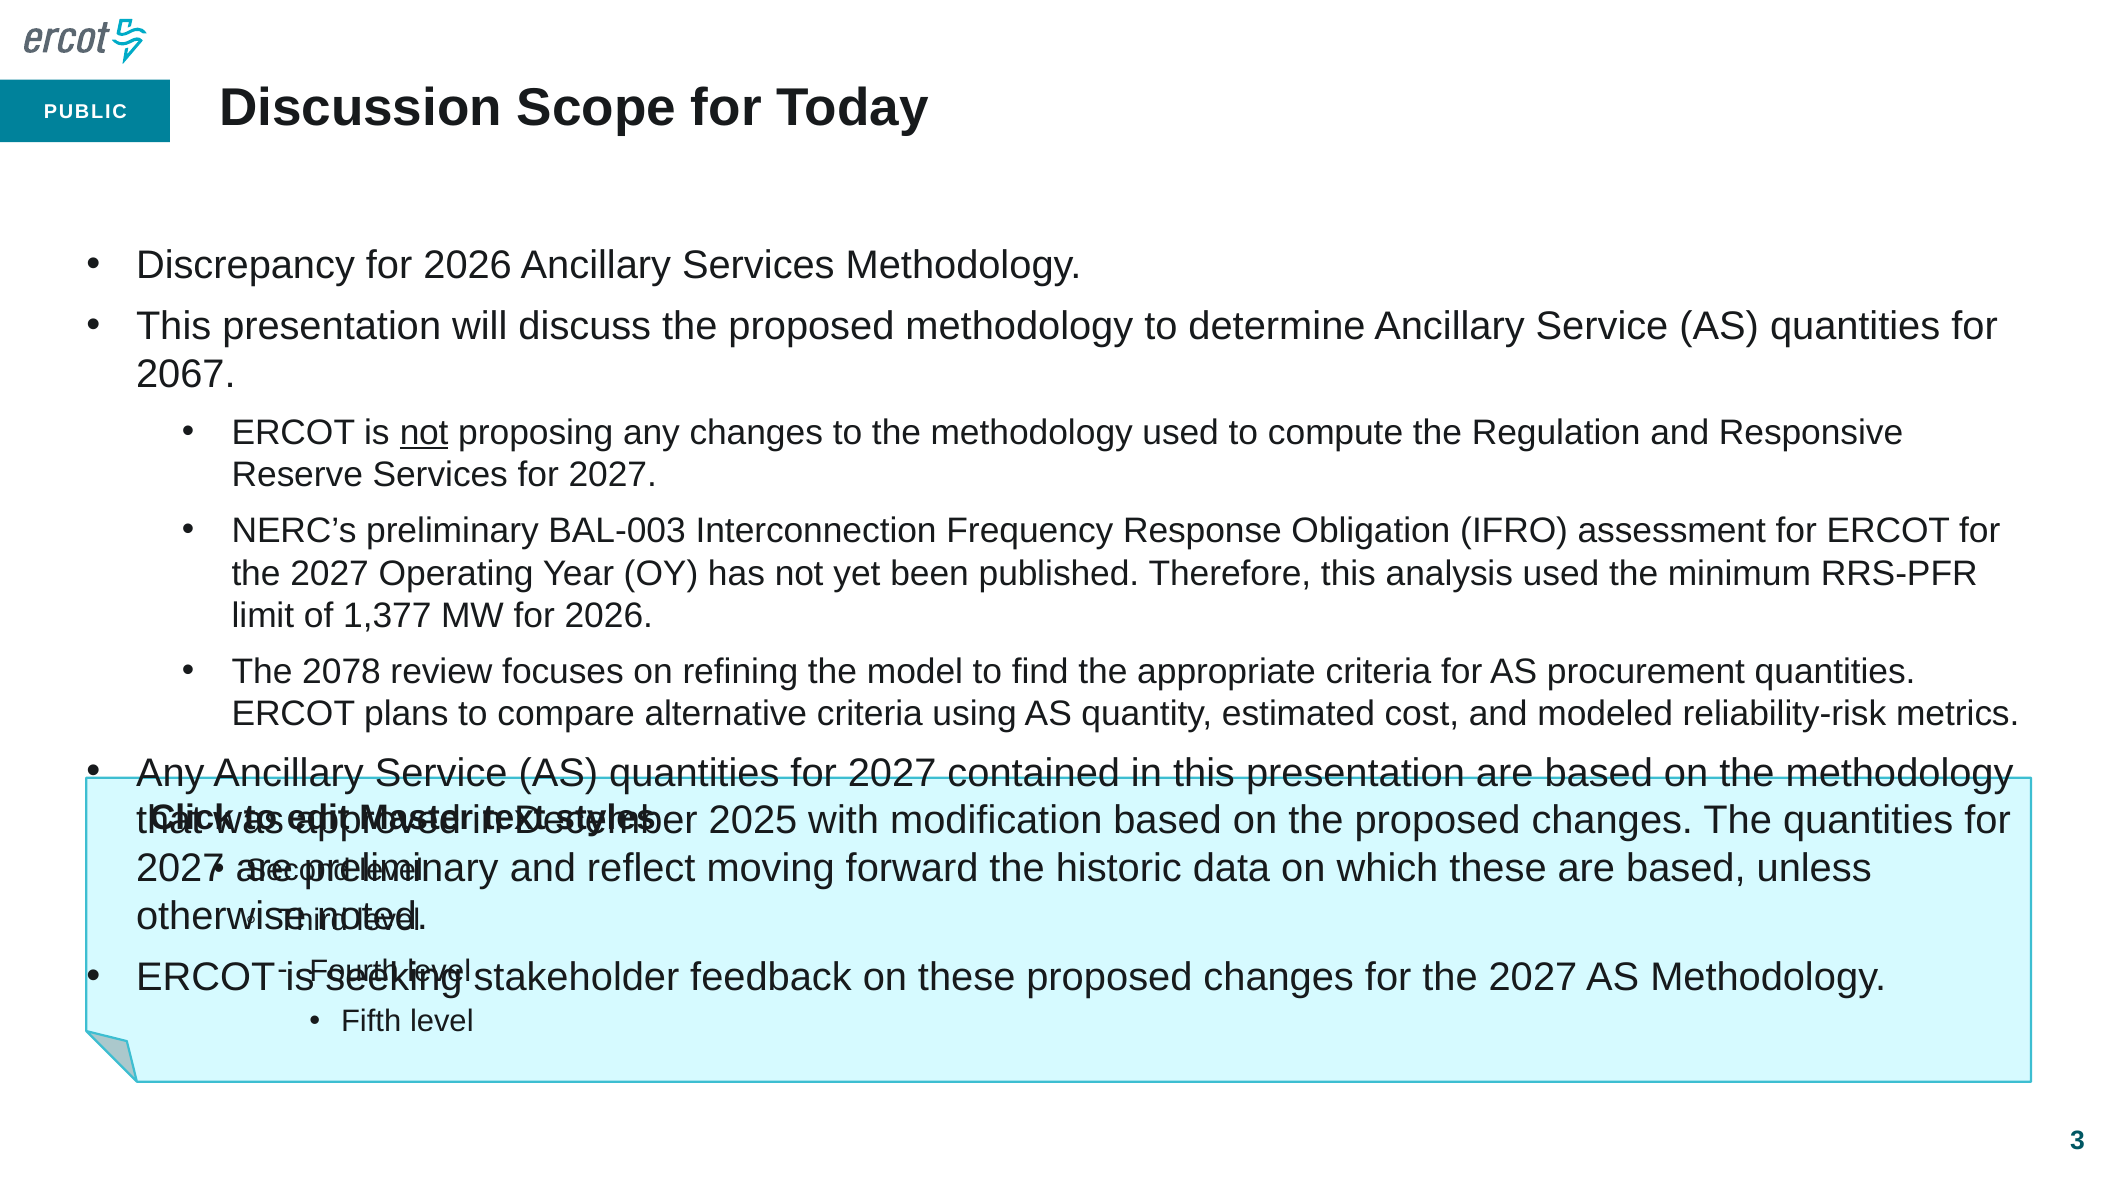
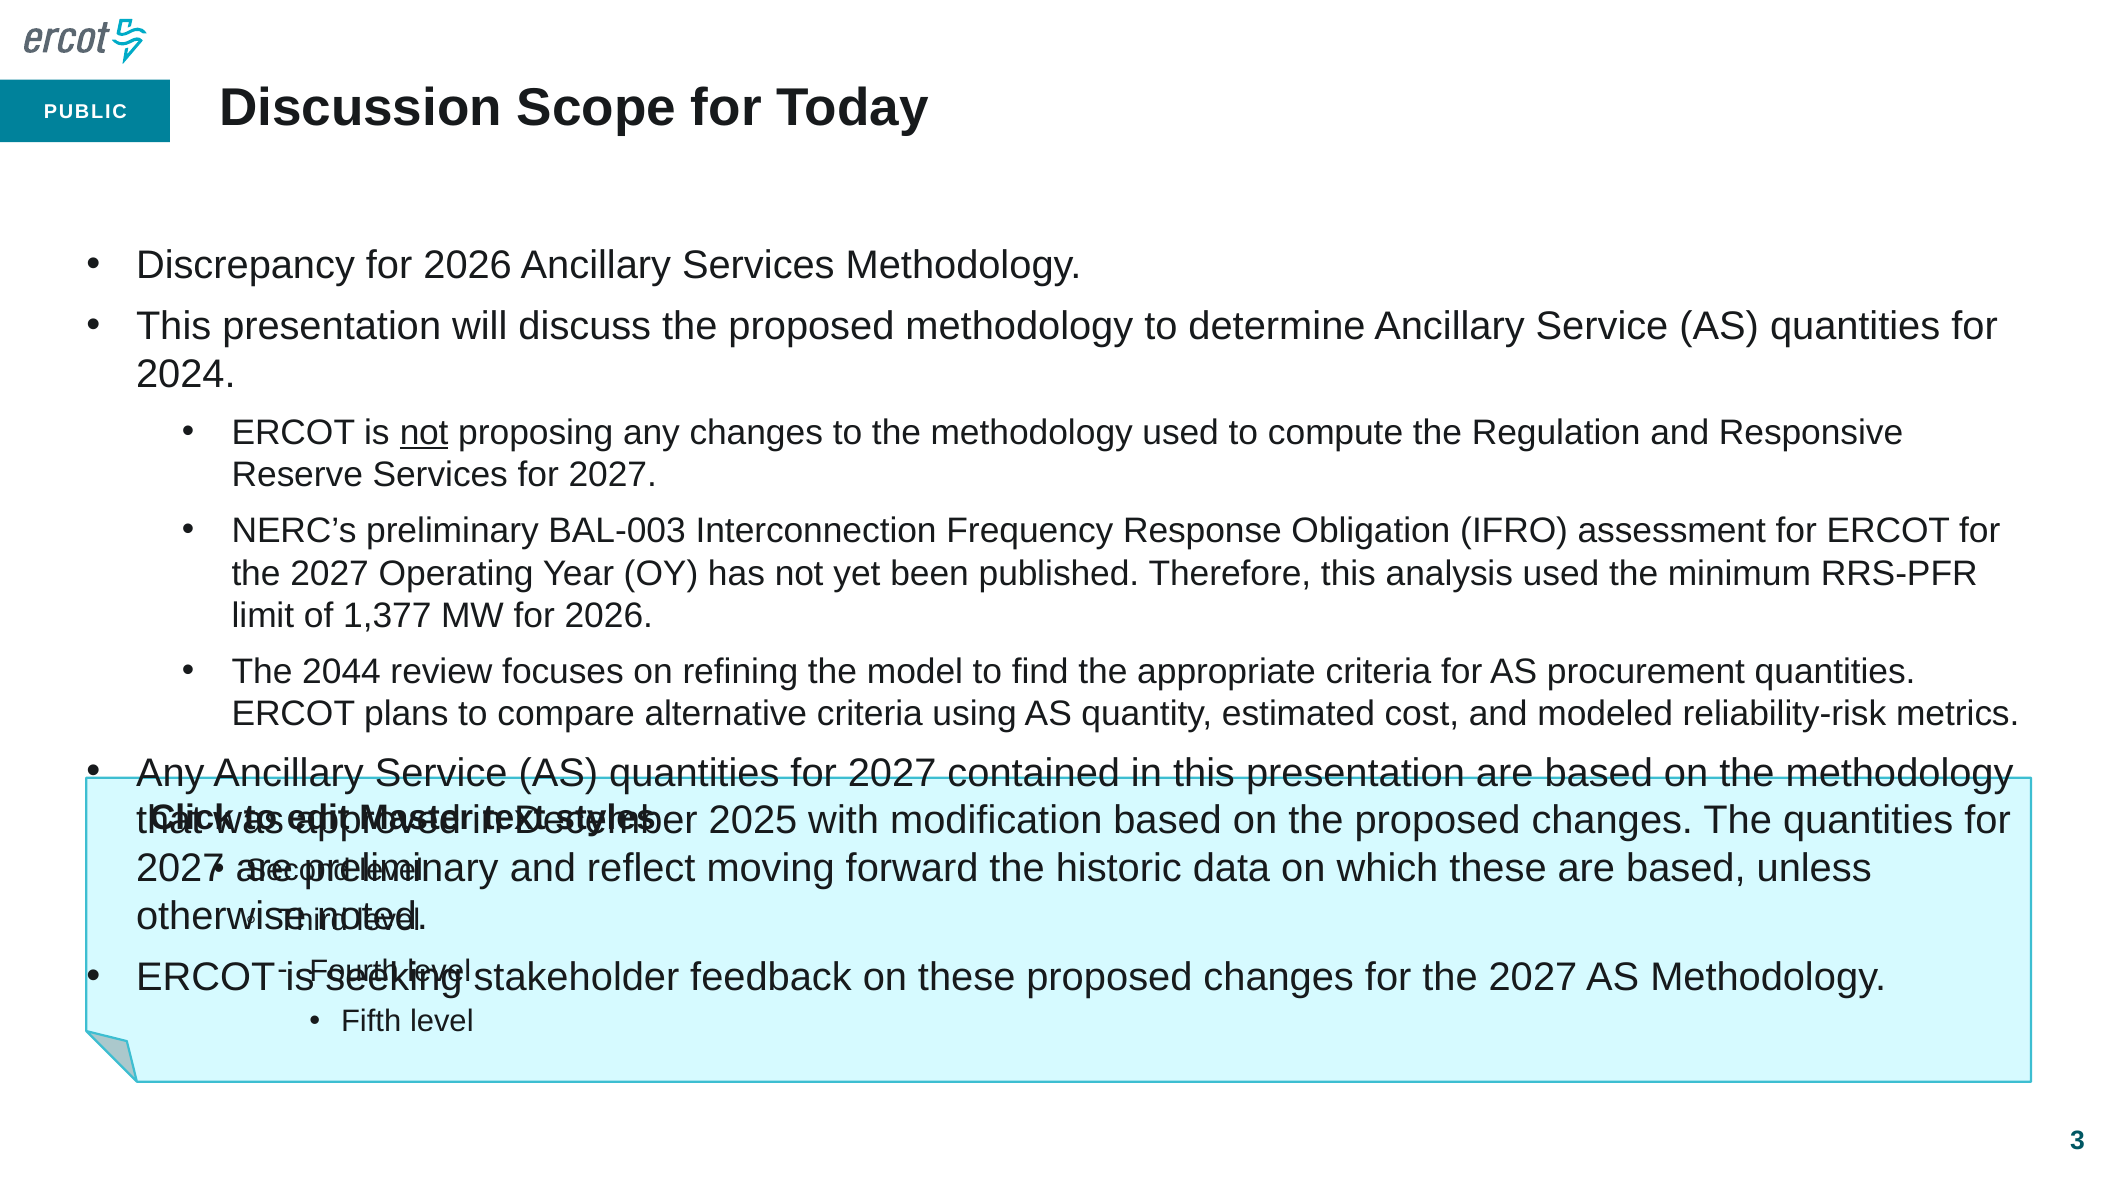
2067: 2067 -> 2024 (186, 375)
2078: 2078 -> 2044 (342, 671)
